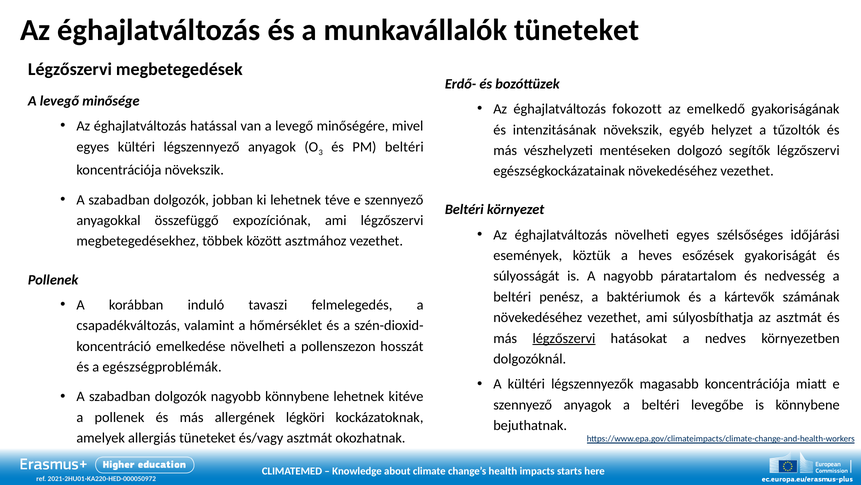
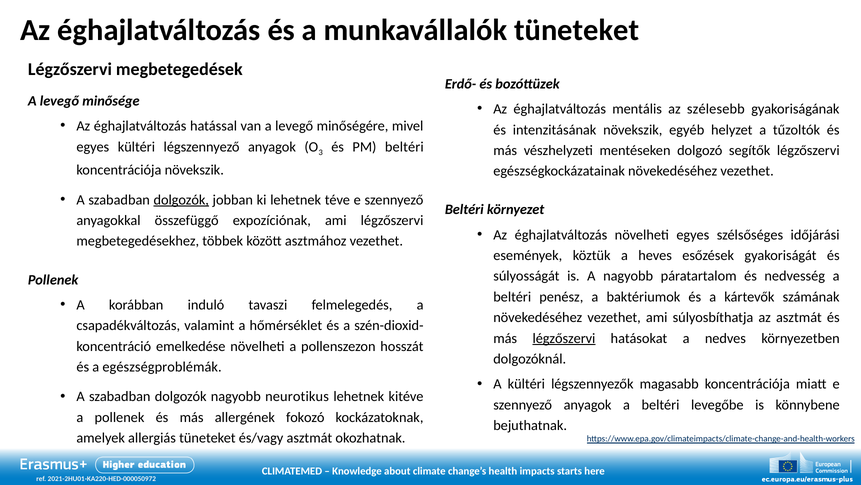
fokozott: fokozott -> mentális (637, 109)
emelkedő: emelkedő -> szélesebb (716, 109)
dolgozók underline: none -> present (181, 200)
nagyobb könnybene: könnybene -> neurotikus (297, 396)
légköri: légköri -> fokozó (305, 417)
